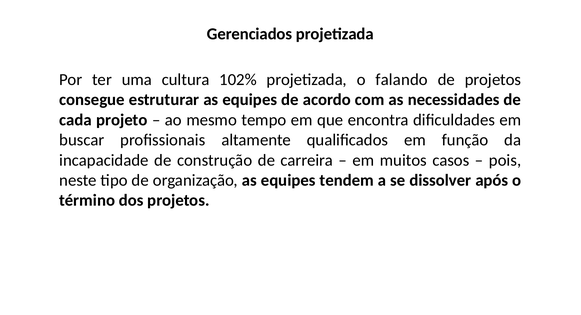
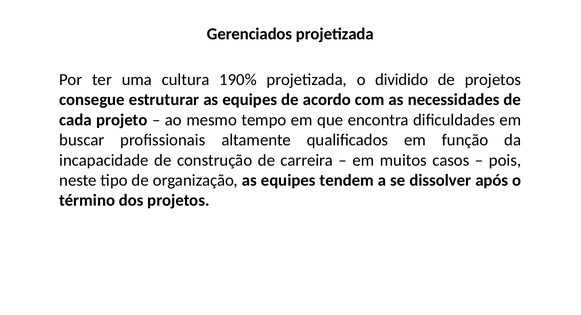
102%: 102% -> 190% (238, 80)
falando: falando -> dividido (402, 80)
